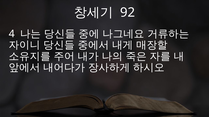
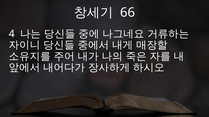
92: 92 -> 66 (128, 13)
